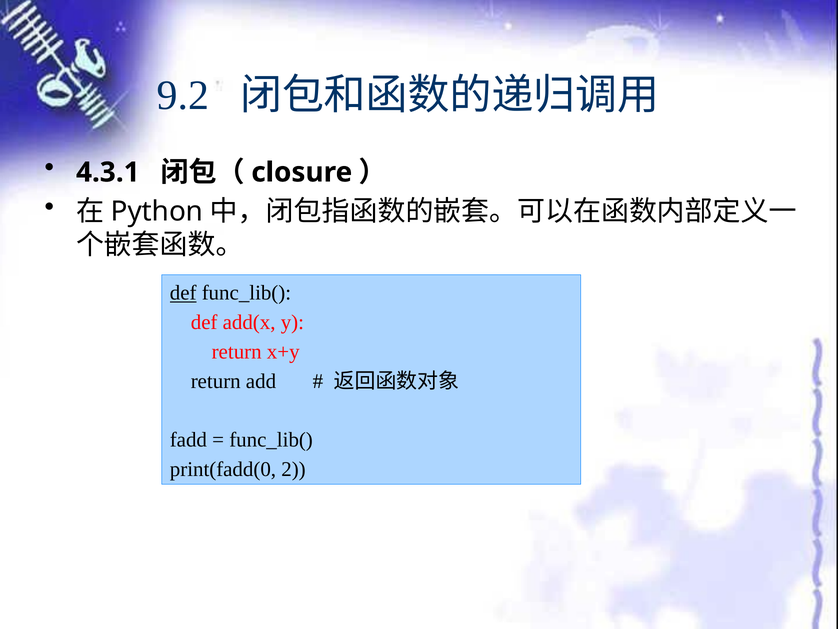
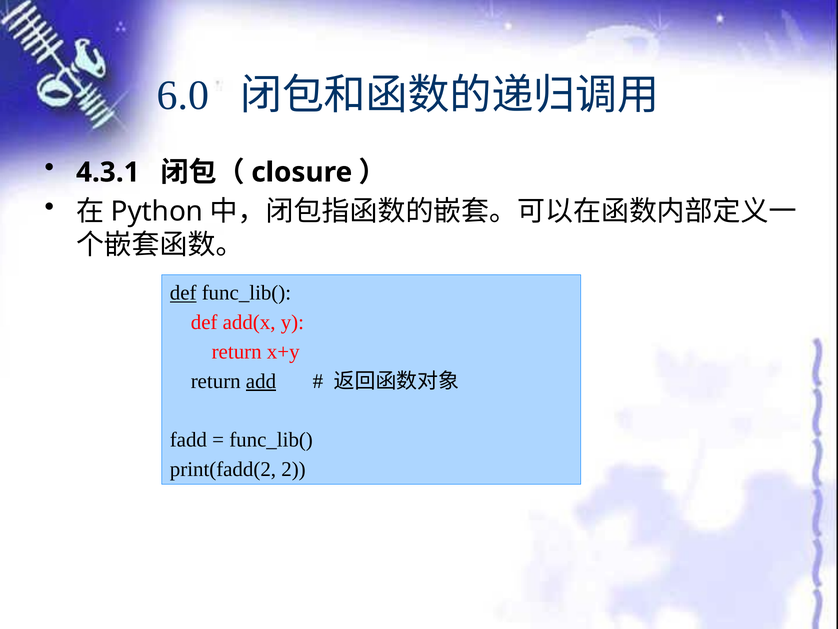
9.2: 9.2 -> 6.0 (183, 96)
add underline: none -> present (261, 381)
print(fadd(0: print(fadd(0 -> print(fadd(2 (223, 469)
